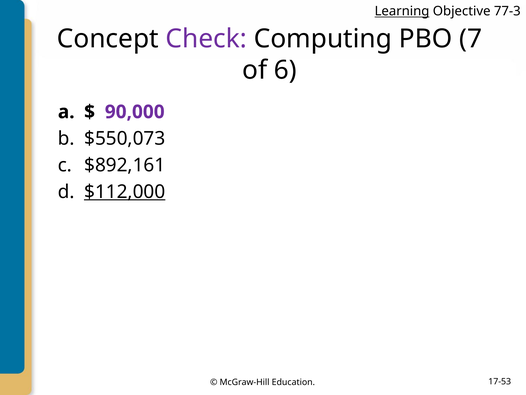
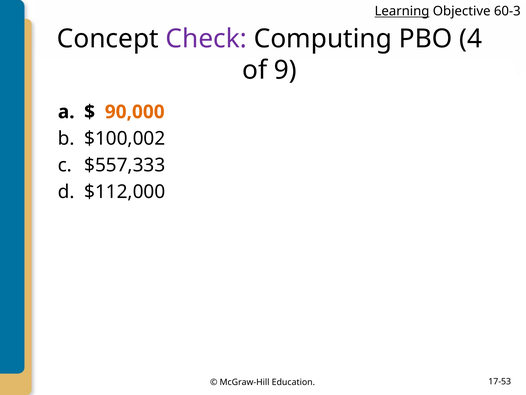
77-3: 77-3 -> 60-3 (507, 11)
7: 7 -> 4 (471, 39)
6: 6 -> 9 (285, 70)
90,000 colour: purple -> orange (135, 112)
$550,073: $550,073 -> $100,002 (125, 138)
$892,161: $892,161 -> $557,333 (125, 165)
$112,000 underline: present -> none (125, 192)
